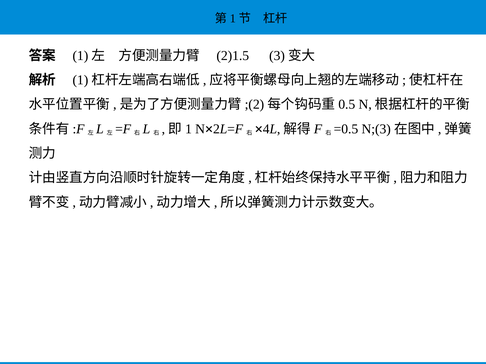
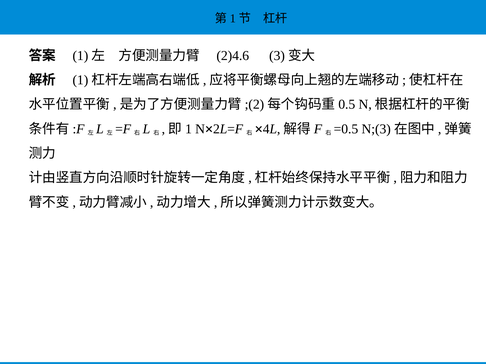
2)1.5: 2)1.5 -> 2)4.6 (233, 55)
